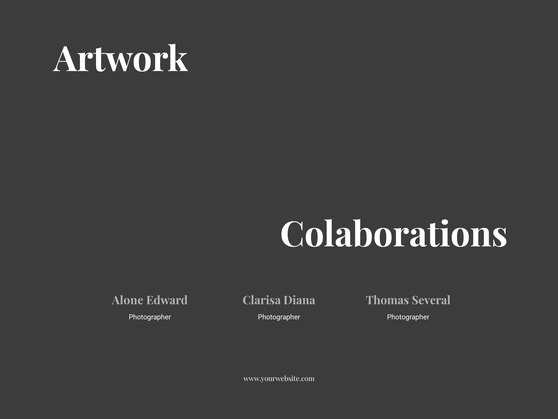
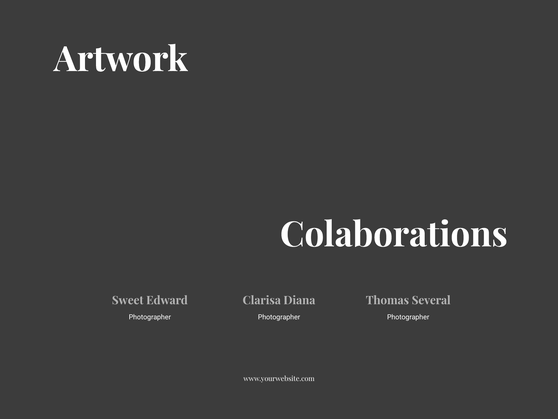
Alone: Alone -> Sweet (128, 300)
